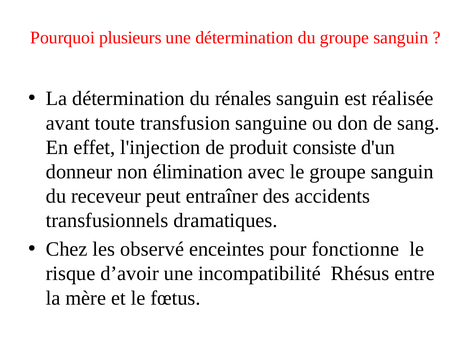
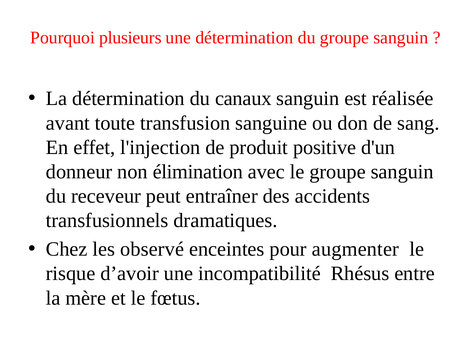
rénales: rénales -> canaux (243, 98)
consiste: consiste -> positive (325, 147)
fonctionne: fonctionne -> augmenter (355, 249)
